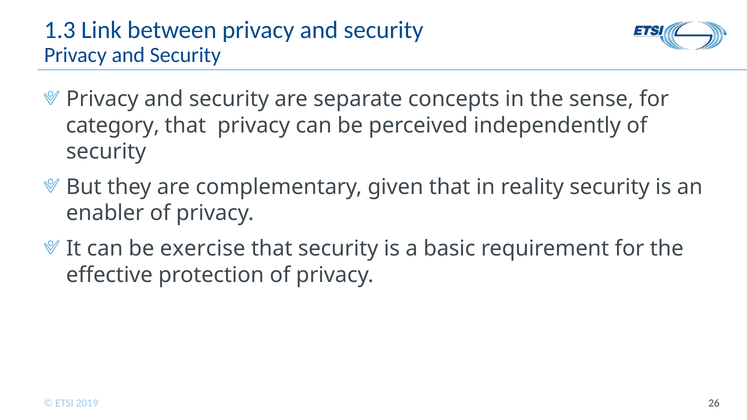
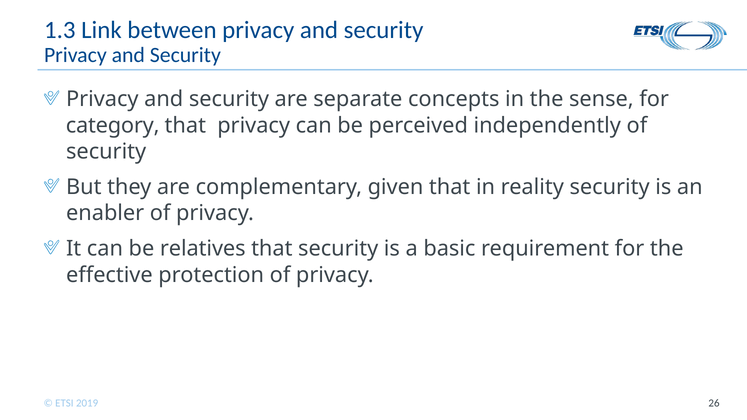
exercise: exercise -> relatives (203, 249)
